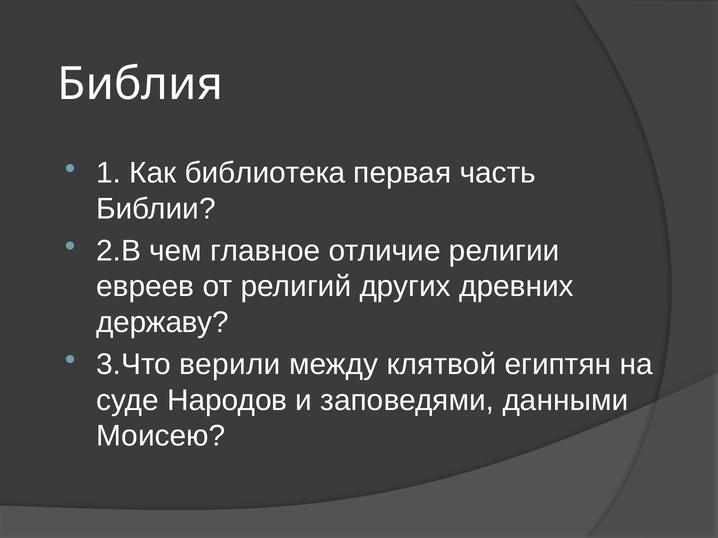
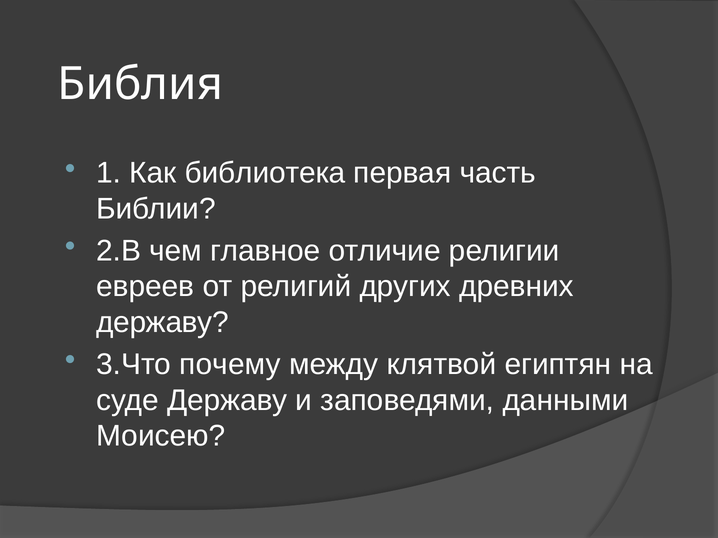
верили: верили -> почему (230, 365)
суде Народов: Народов -> Державу (227, 401)
